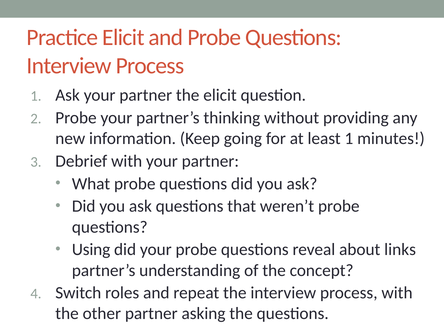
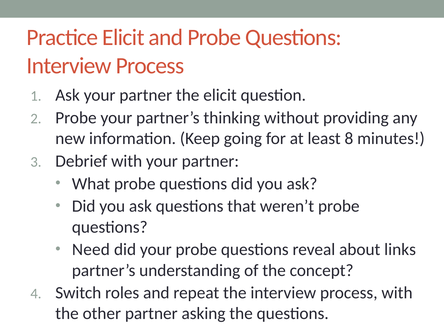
least 1: 1 -> 8 (349, 139)
Using: Using -> Need (91, 250)
